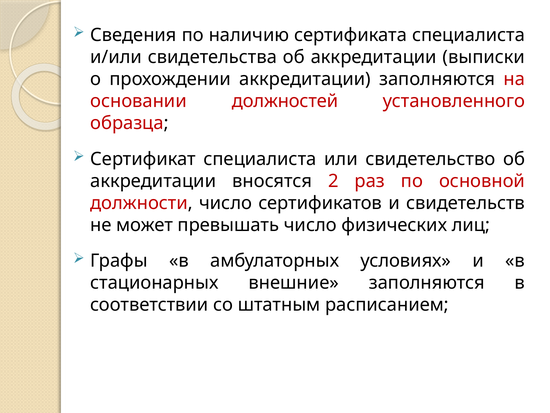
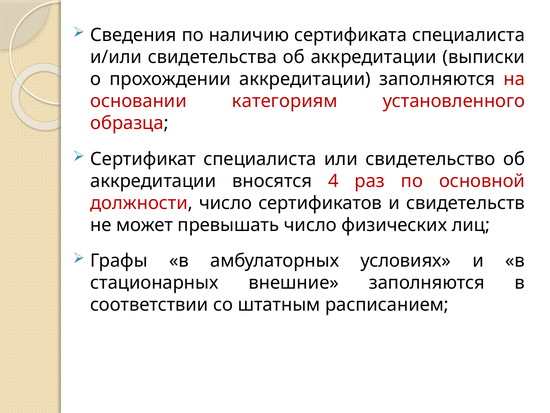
должностей: должностей -> категориям (285, 101)
2: 2 -> 4 (333, 181)
